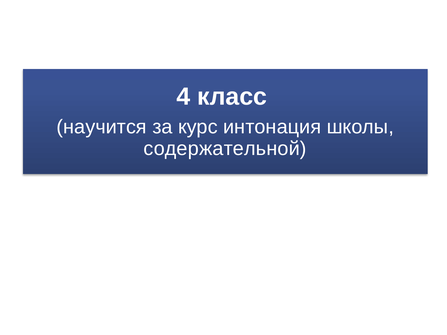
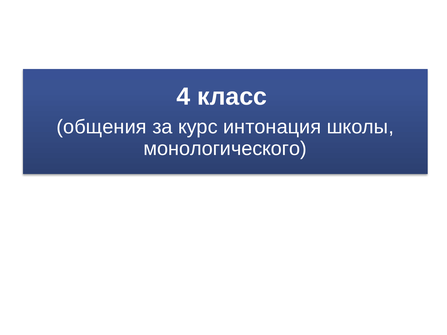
научится: научится -> общения (102, 127)
содержательной: содержательной -> монологического (225, 149)
